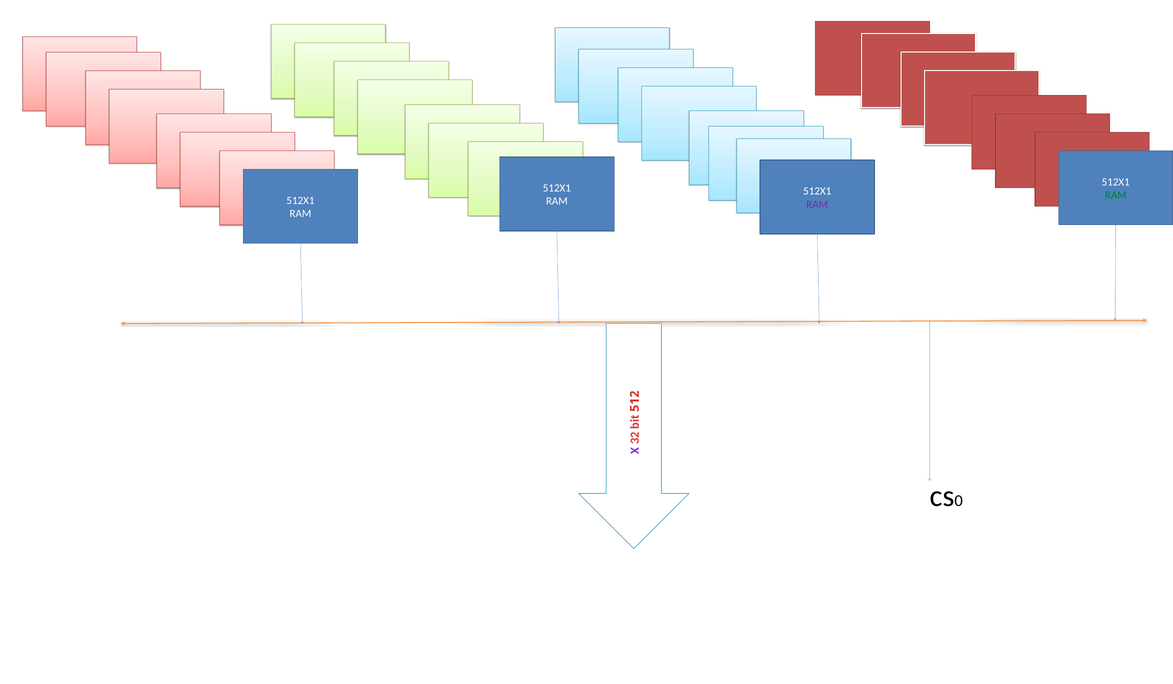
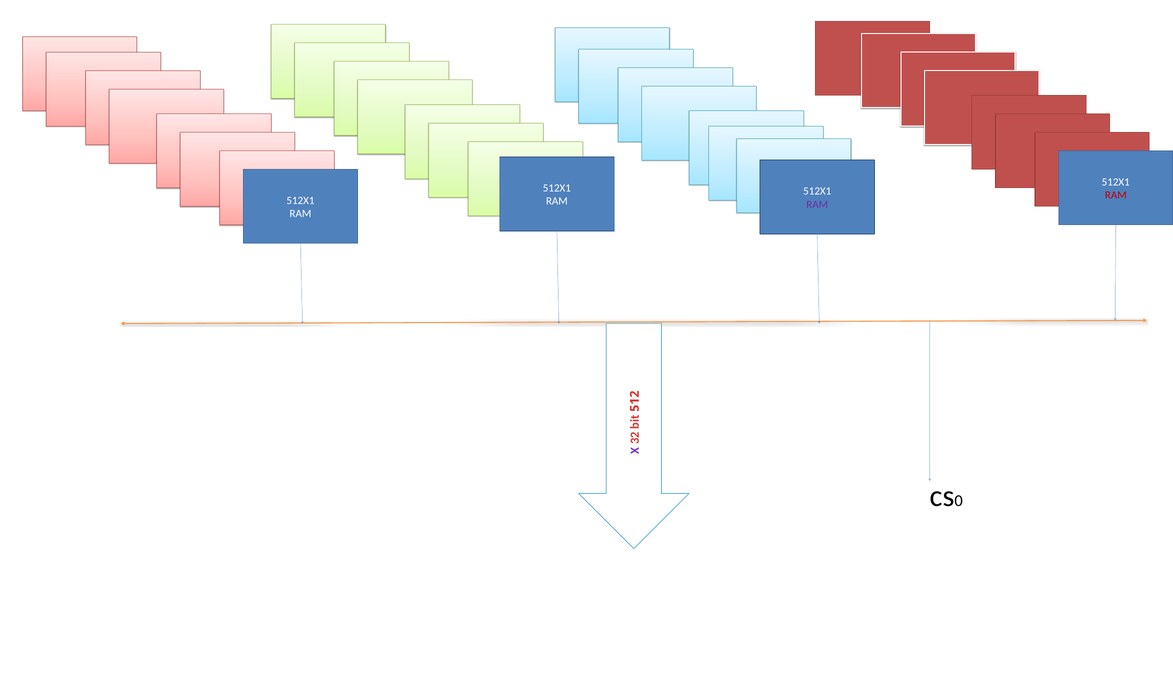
RAM colour: green -> red (1116, 195)
